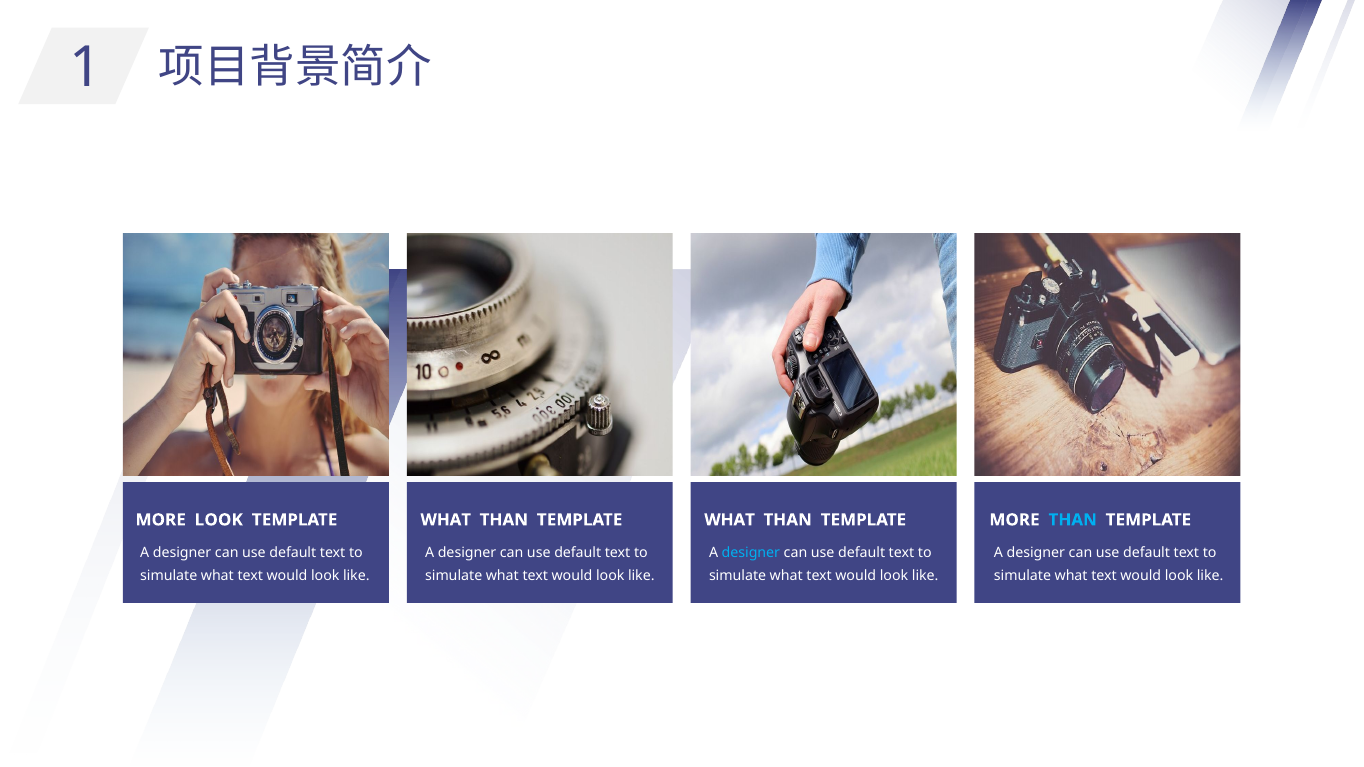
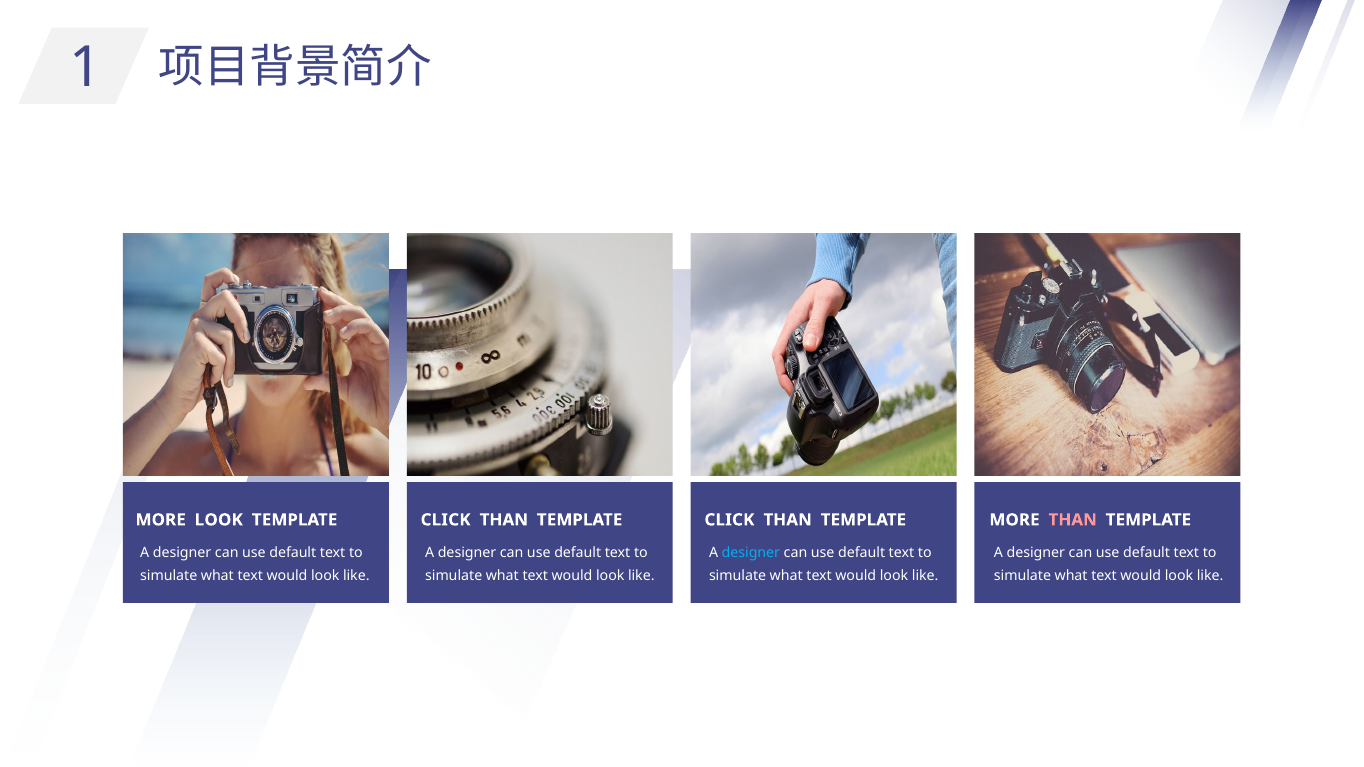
WHAT: WHAT -> CLICK (446, 520)
WHAT: WHAT -> CLICK (729, 520)
THAN colour: light blue -> pink (1073, 520)
